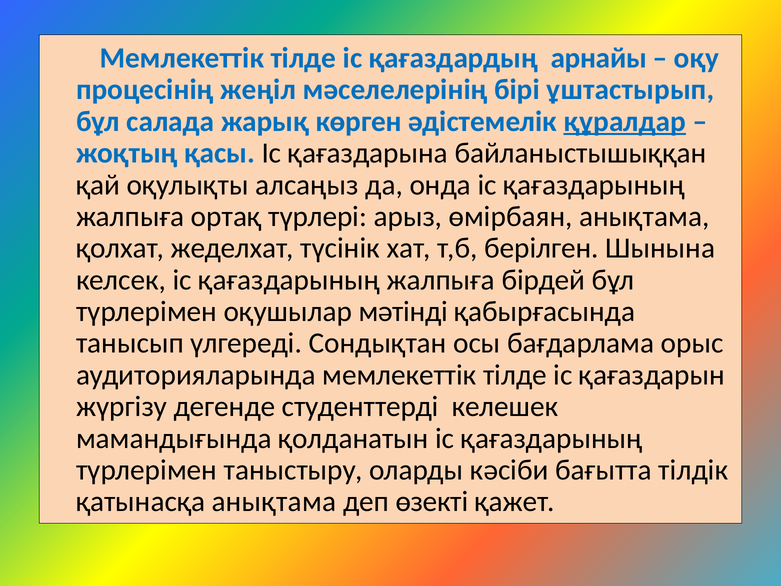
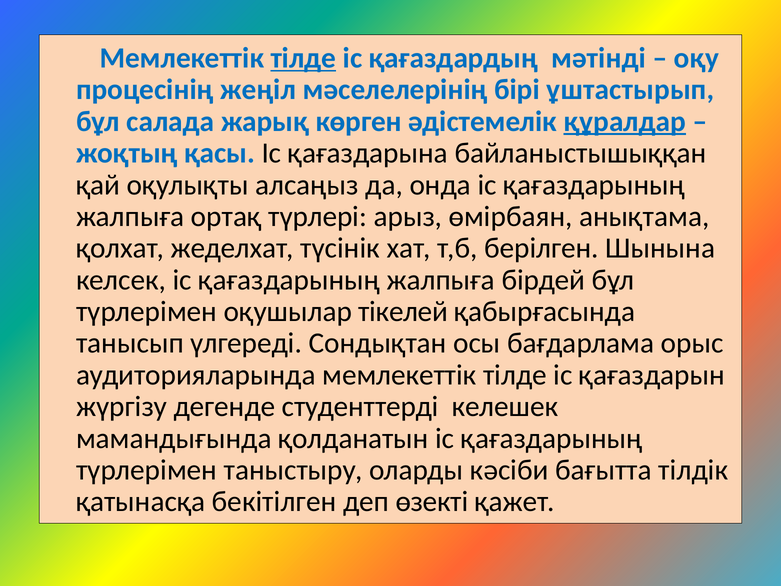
тілде underline: none -> present (303, 58)
арнайы: арнайы -> мәтінді (599, 58)
мәтінді: мәтінді -> тікелей (403, 311)
қатынасқа анықтама: анықтама -> бекітілген (274, 501)
